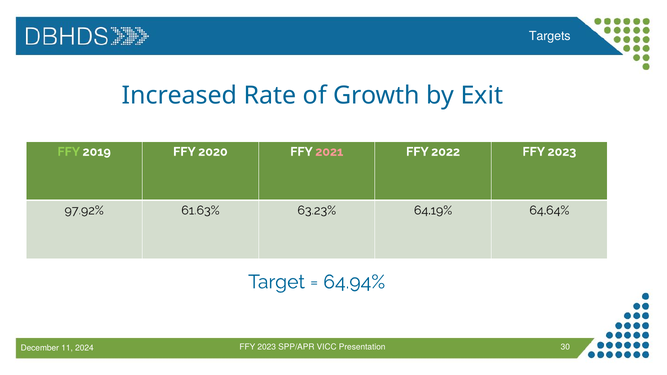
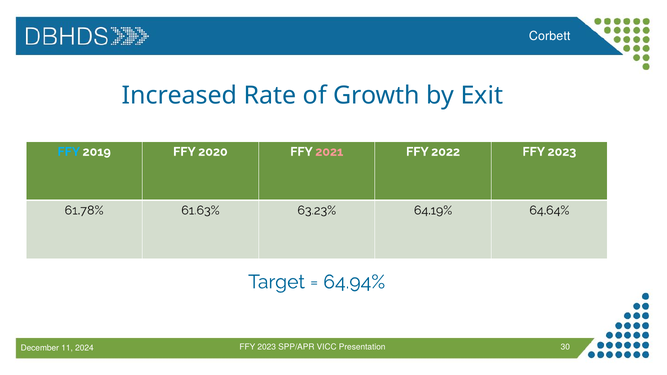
Targets: Targets -> Corbett (550, 36)
FFY colour: light green -> light blue (69, 152)
97.92%: 97.92% -> 61.78% (84, 210)
